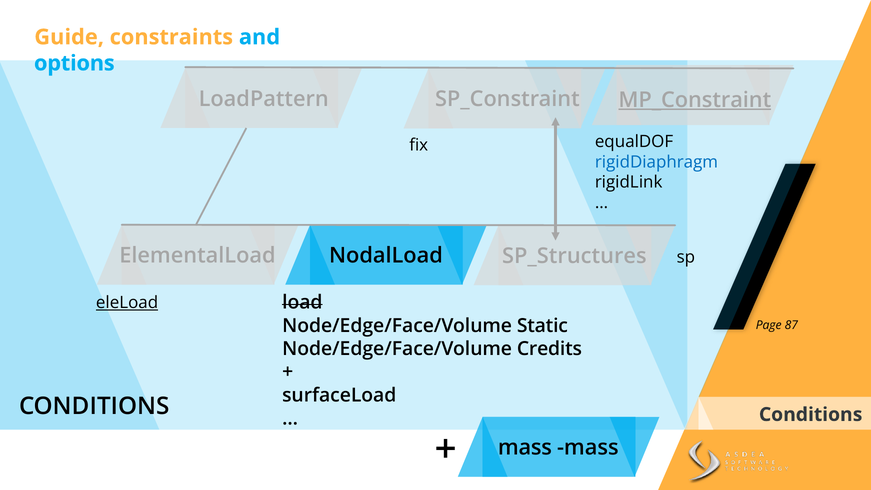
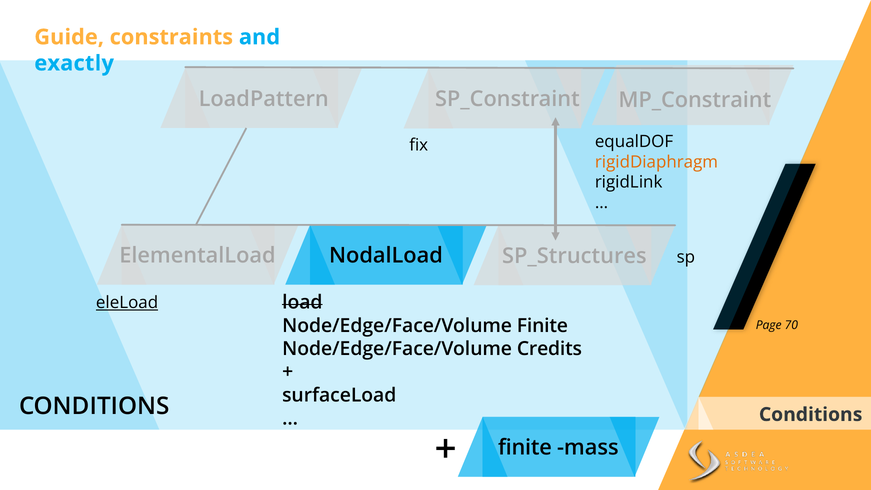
options: options -> exactly (74, 63)
MP_Constraint underline: present -> none (695, 100)
rigidDiaphragm colour: blue -> orange (656, 162)
Node/Edge/Face/Volume Static: Static -> Finite (542, 326)
87: 87 -> 70 (791, 325)
mass: mass -> finite (525, 448)
